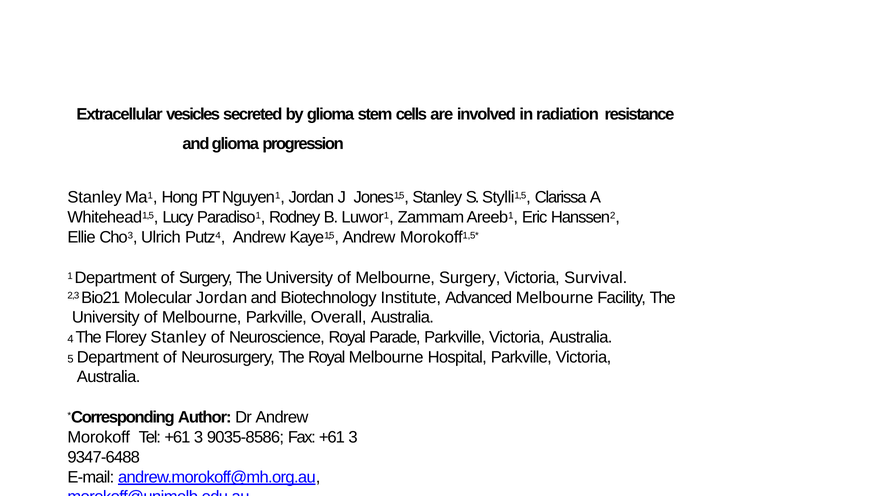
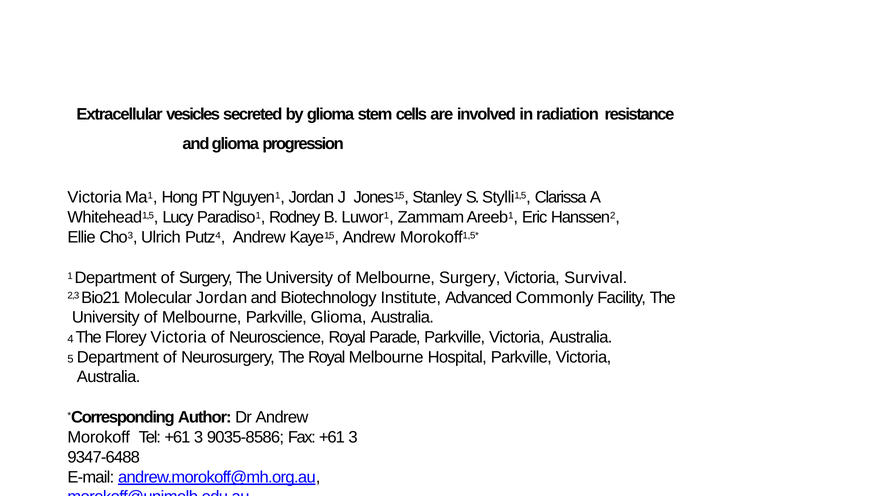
Stanley: Stanley -> Victoria (95, 198)
Advanced Melbourne: Melbourne -> Commonly (555, 298)
Parkville Overall: Overall -> Glioma (339, 318)
Florey Stanley: Stanley -> Victoria (178, 338)
